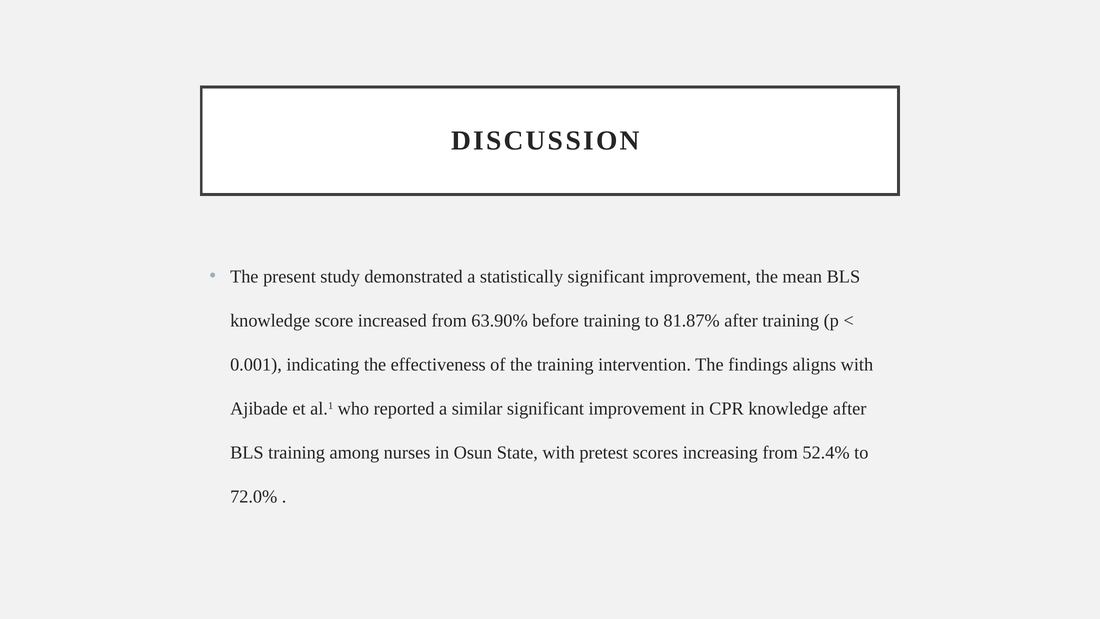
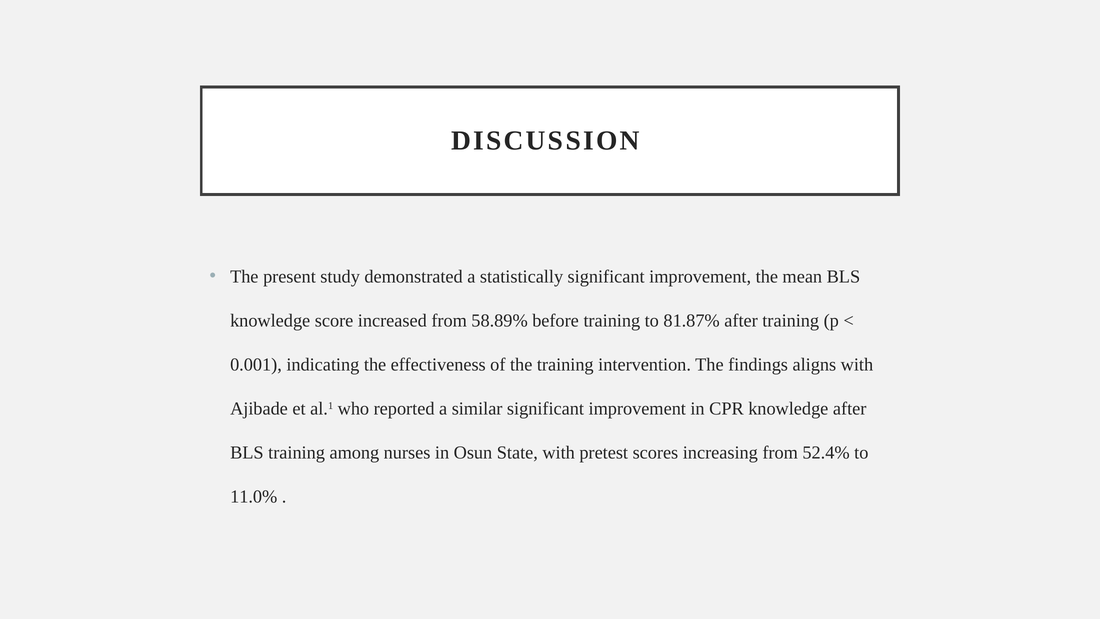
63.90%: 63.90% -> 58.89% (500, 320)
72.0%: 72.0% -> 11.0% (254, 496)
